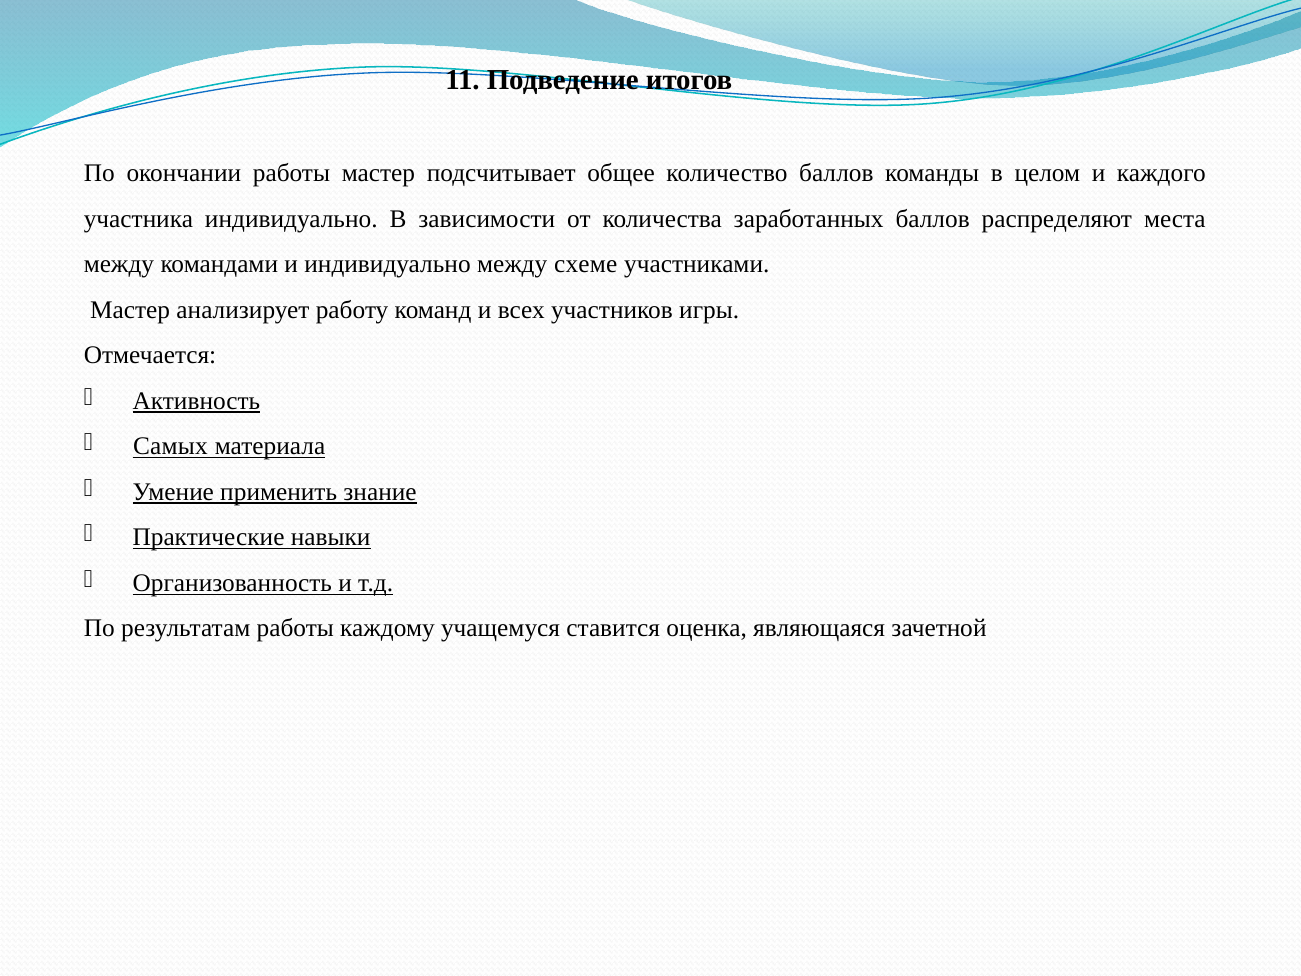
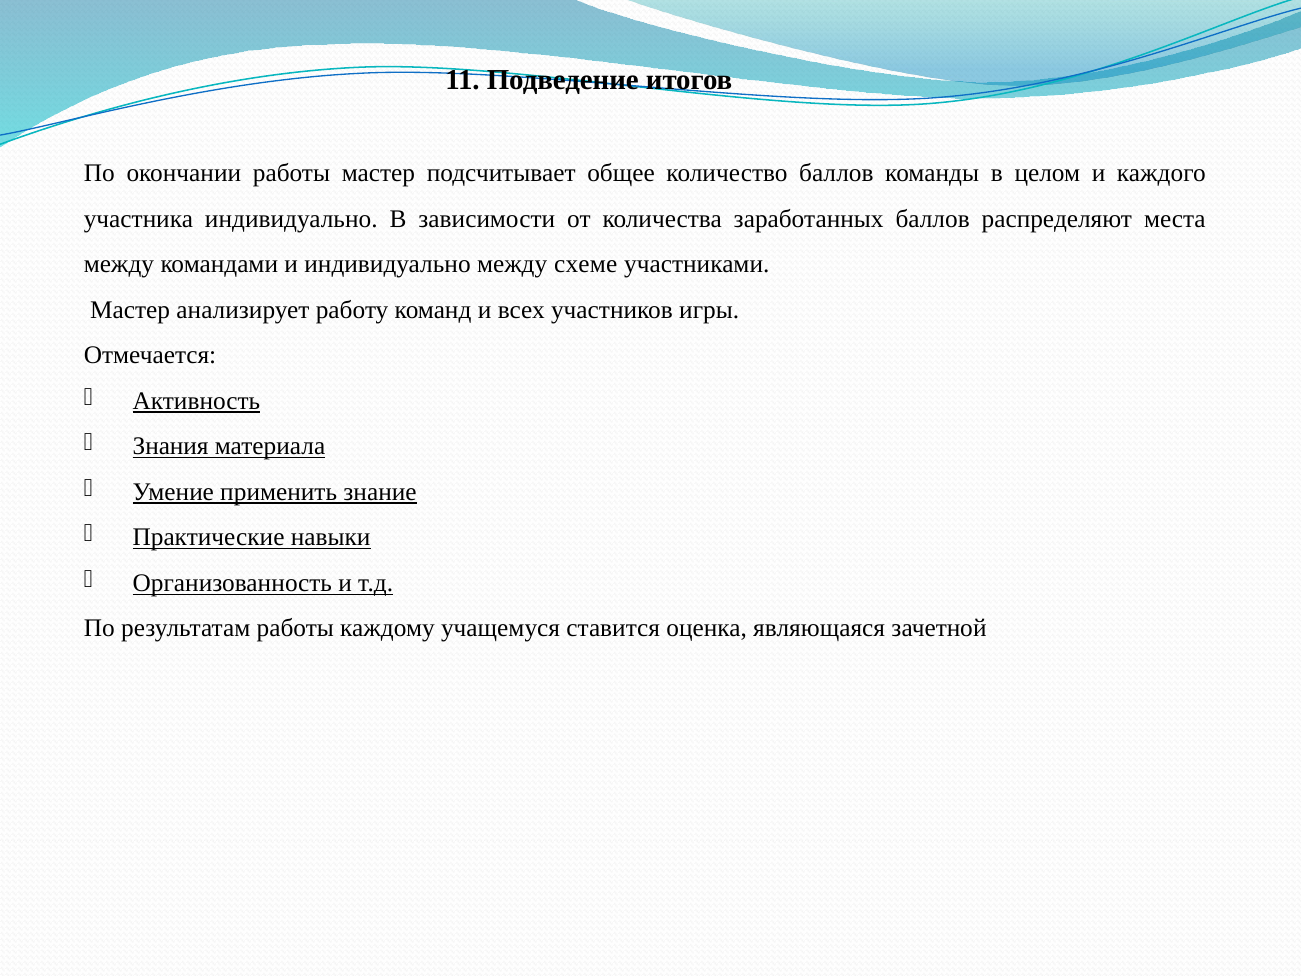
Самых: Самых -> Знания (171, 446)
